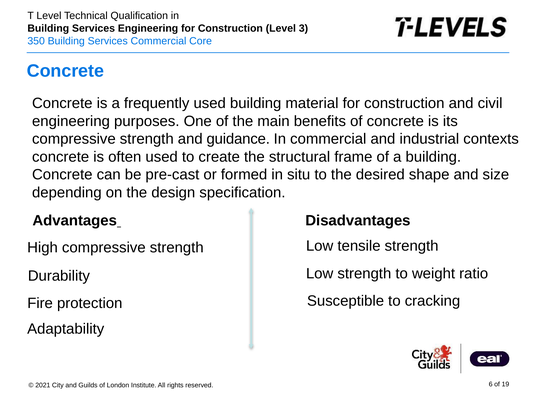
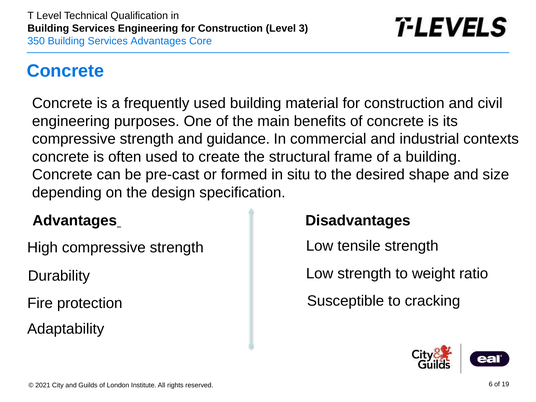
Commercial: Commercial -> Advantages (158, 41)
